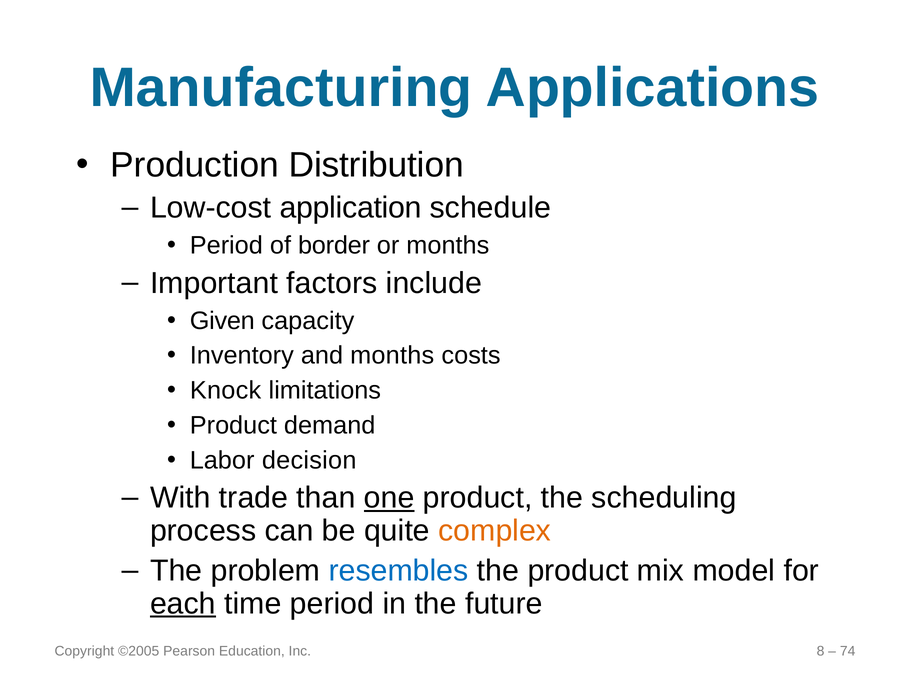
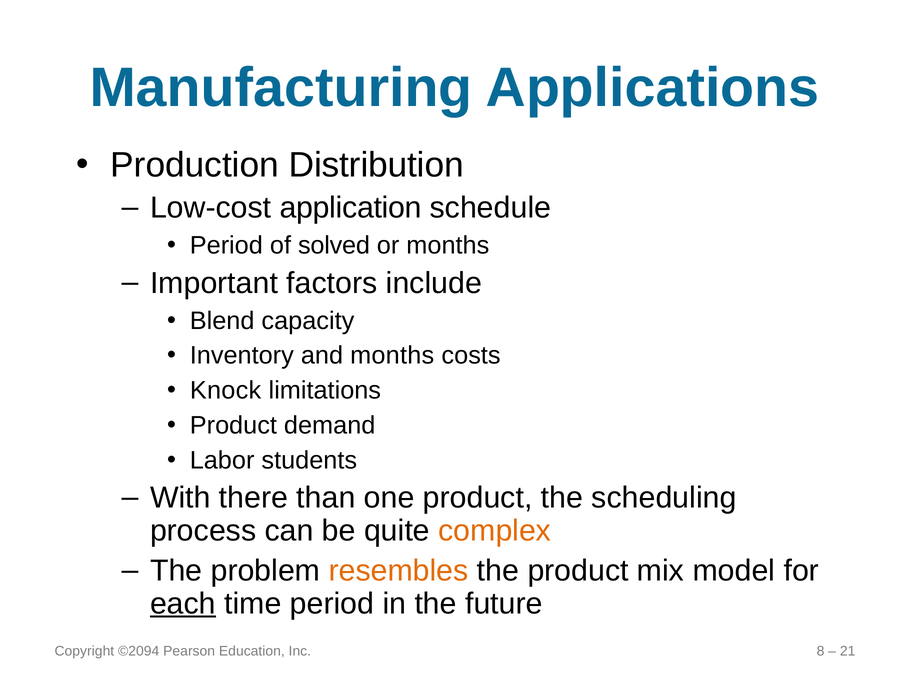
border: border -> solved (334, 246)
Given: Given -> Blend (222, 321)
decision: decision -> students (309, 461)
trade: trade -> there (254, 498)
one underline: present -> none (389, 498)
resembles colour: blue -> orange (399, 571)
©2005: ©2005 -> ©2094 (139, 652)
74: 74 -> 21 (848, 652)
